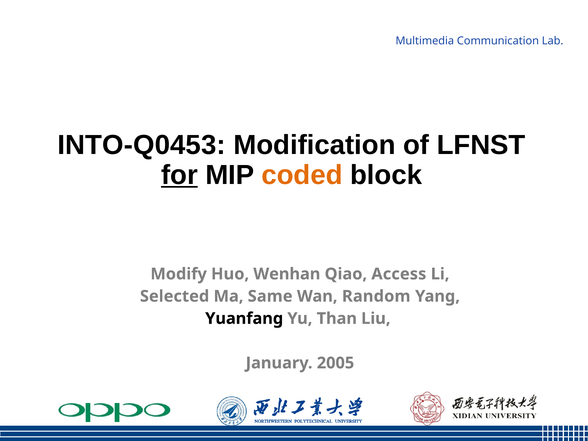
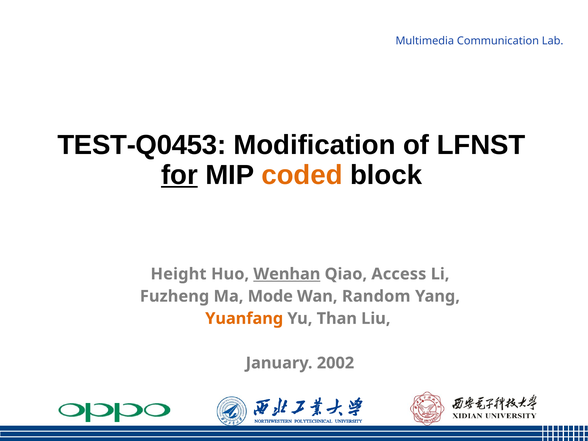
INTO-Q0453: INTO-Q0453 -> TEST-Q0453 (142, 145)
Modify: Modify -> Height (179, 274)
Wenhan underline: none -> present (287, 274)
Selected: Selected -> Fuzheng (175, 296)
Same: Same -> Mode (270, 296)
Yuanfang colour: black -> orange (244, 319)
2005: 2005 -> 2002 (335, 363)
